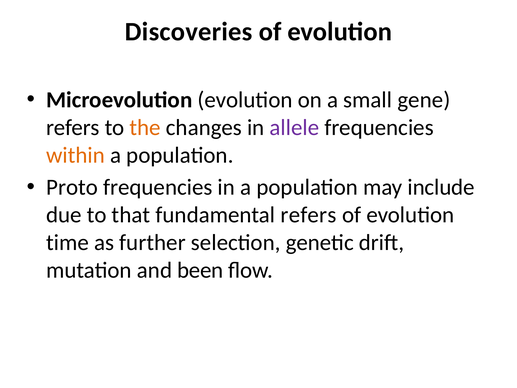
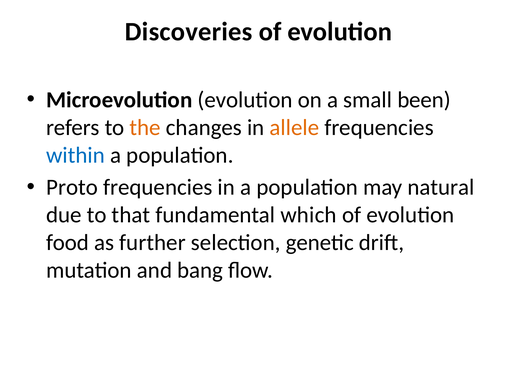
gene: gene -> been (424, 100)
allele colour: purple -> orange (294, 127)
within colour: orange -> blue (75, 155)
include: include -> natural (441, 187)
fundamental refers: refers -> which (309, 215)
time: time -> food (68, 242)
been: been -> bang (200, 270)
